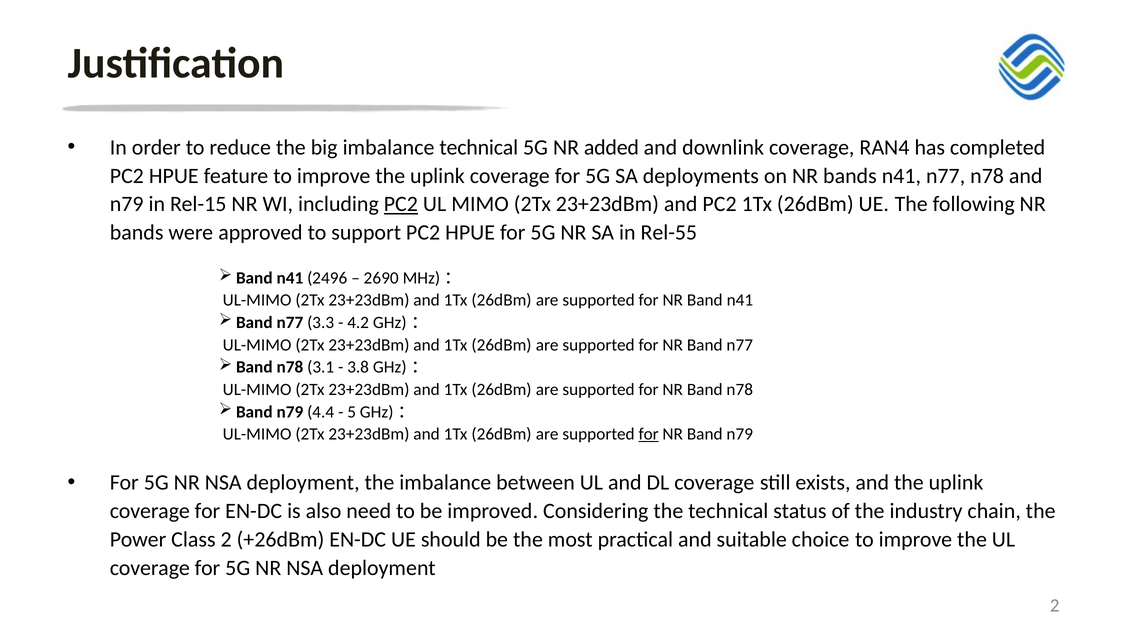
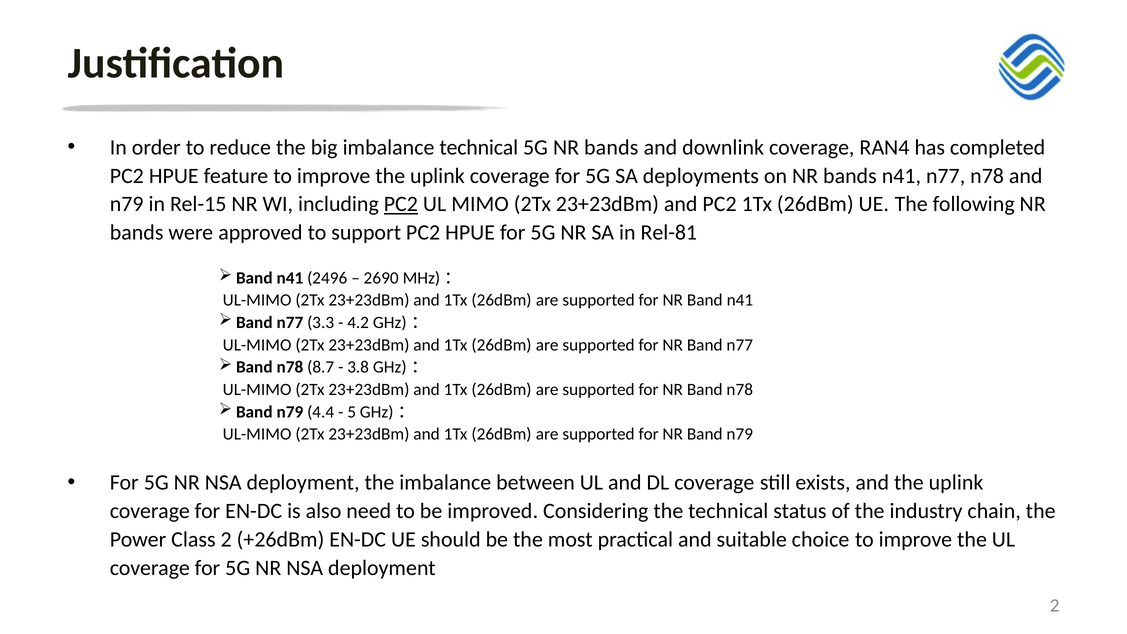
5G NR added: added -> bands (611, 147)
Rel-55: Rel-55 -> Rel-81 (669, 233)
3.1: 3.1 -> 8.7 (321, 367)
for underline: present -> none (649, 434)
